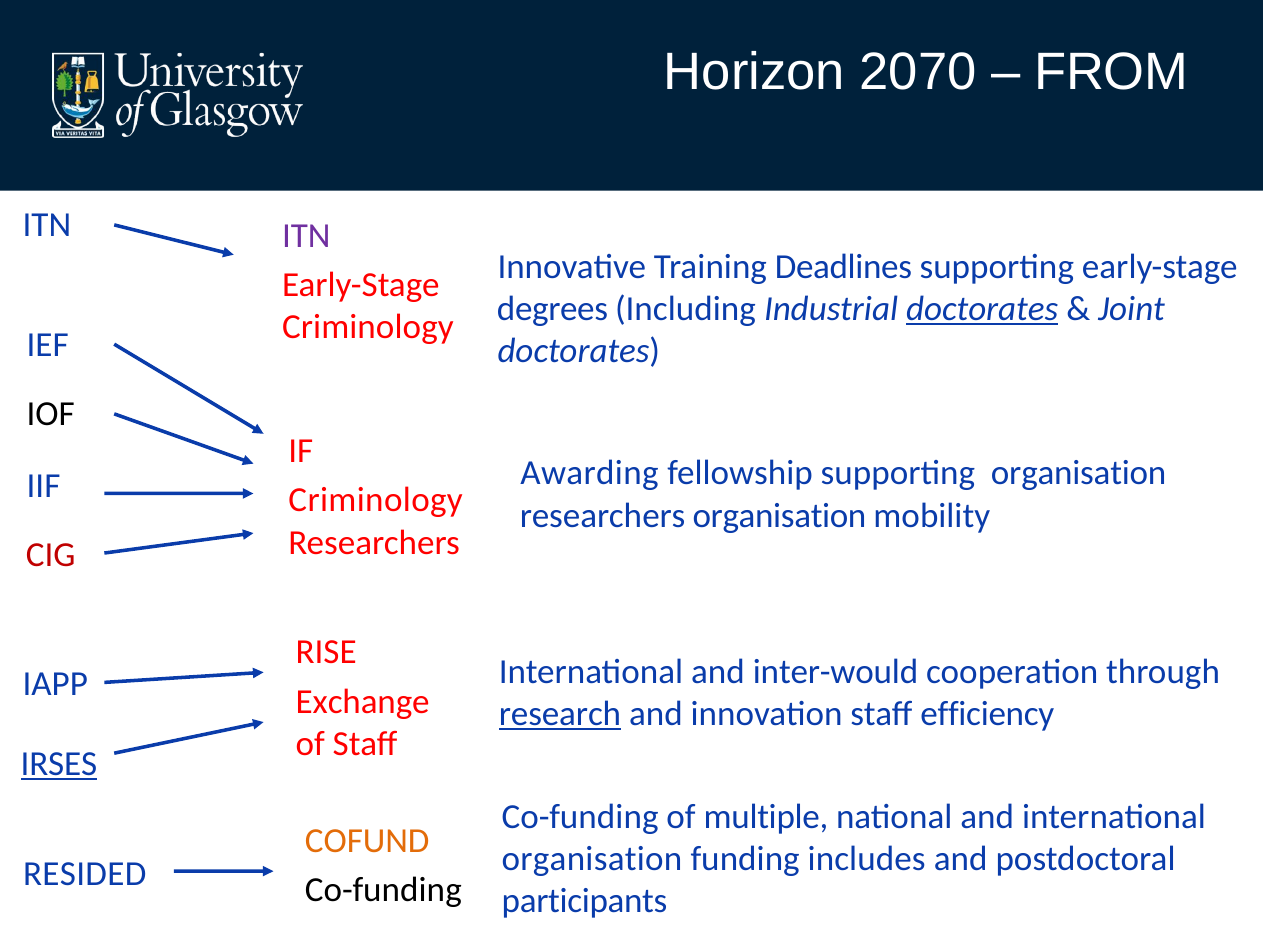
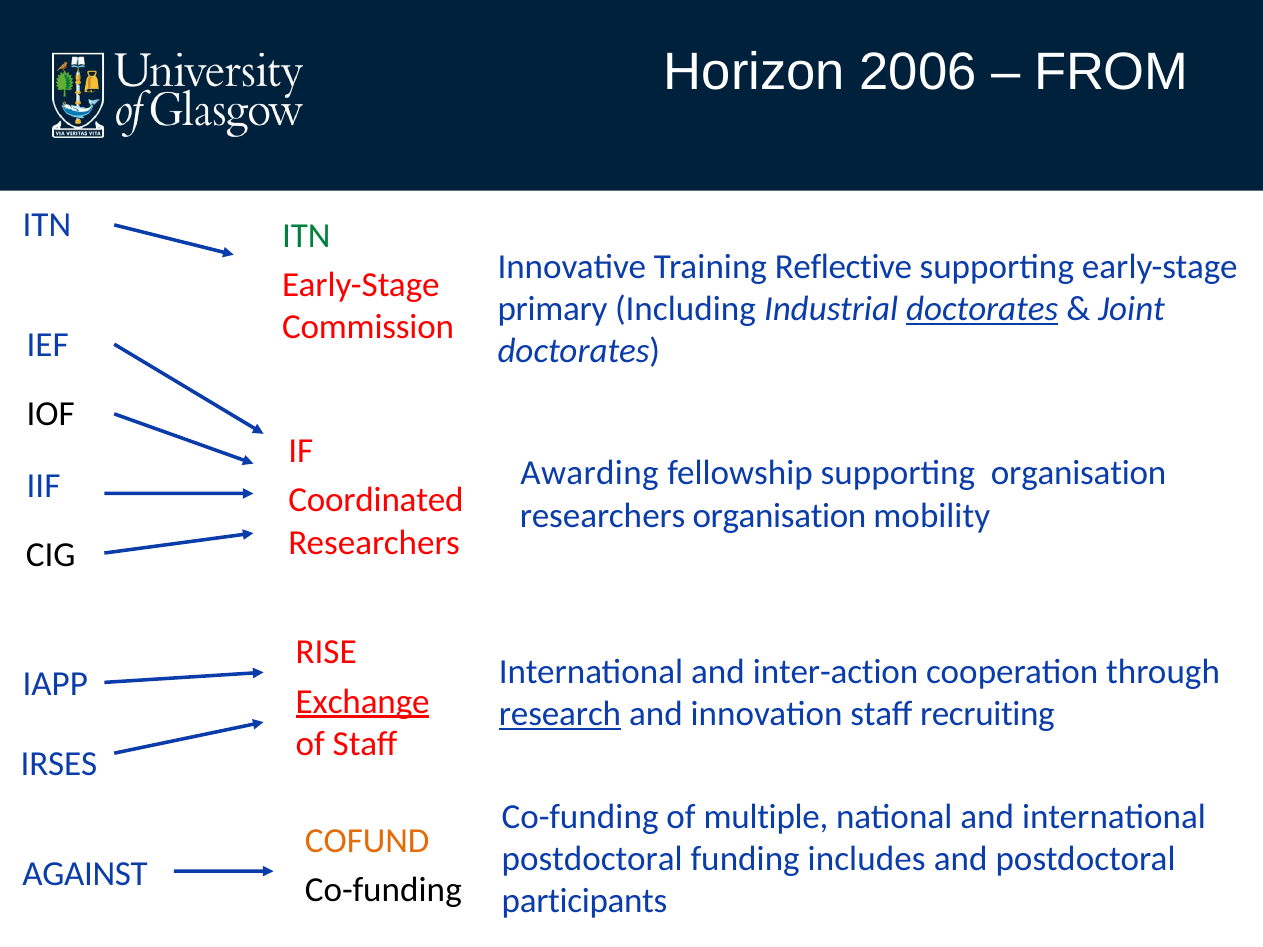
2070: 2070 -> 2006 (918, 72)
ITN colour: purple -> green (306, 236)
Deadlines: Deadlines -> Reflective (843, 267)
degrees: degrees -> primary (552, 309)
Criminology: Criminology -> Commission (368, 327)
Criminology: Criminology -> Coordinated (376, 501)
CIG colour: red -> black (51, 555)
inter-would: inter-would -> inter-action (836, 672)
Exchange underline: none -> present (363, 702)
efficiency: efficiency -> recruiting (987, 714)
IRSES underline: present -> none (59, 764)
organisation: organisation -> postdoctoral (592, 859)
RESIDED: RESIDED -> AGAINST (85, 874)
